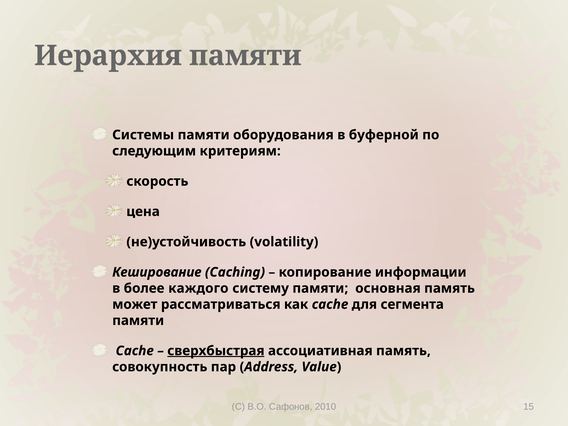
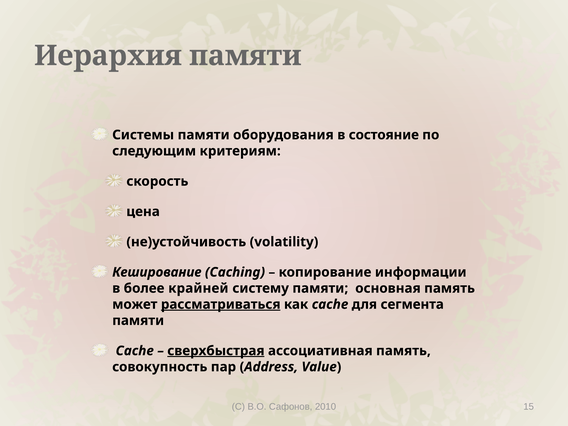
буферной: буферной -> состояние (384, 135)
каждого: каждого -> крайней (198, 288)
рассматриваться underline: none -> present (221, 304)
